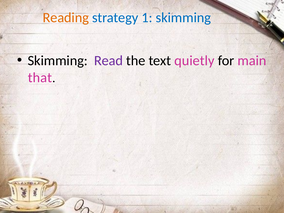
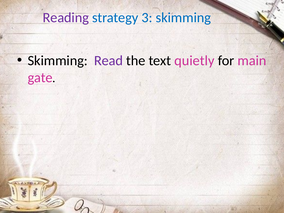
Reading colour: orange -> purple (66, 18)
1: 1 -> 3 (147, 18)
that: that -> gate (40, 78)
